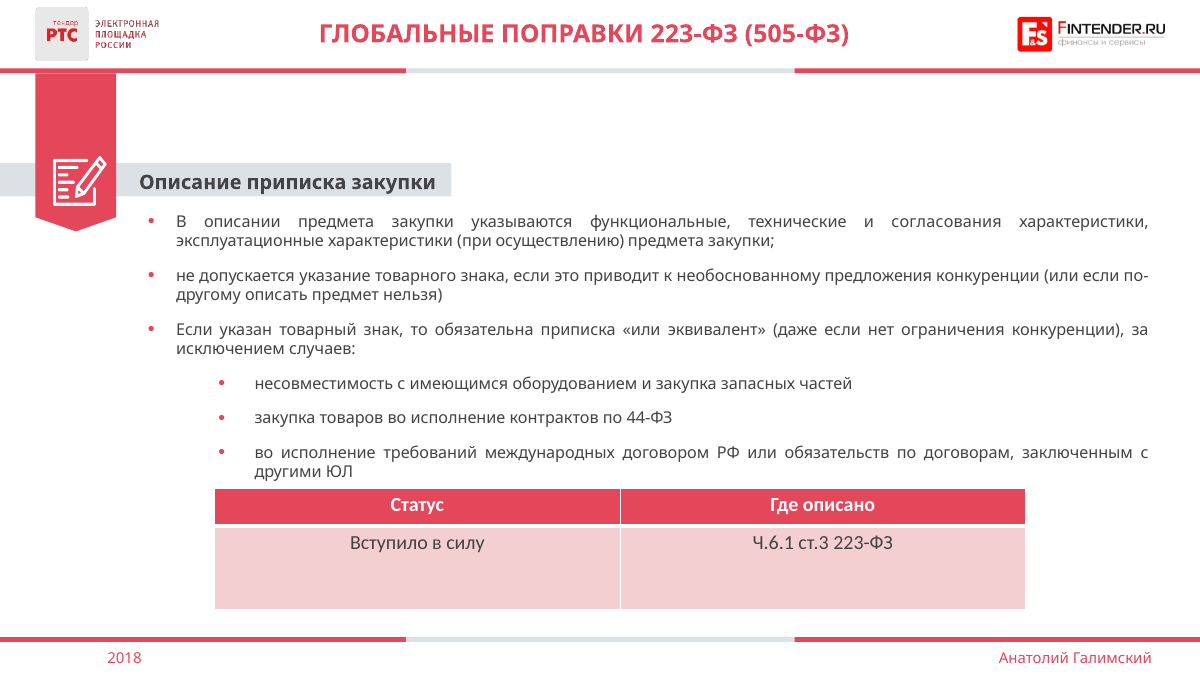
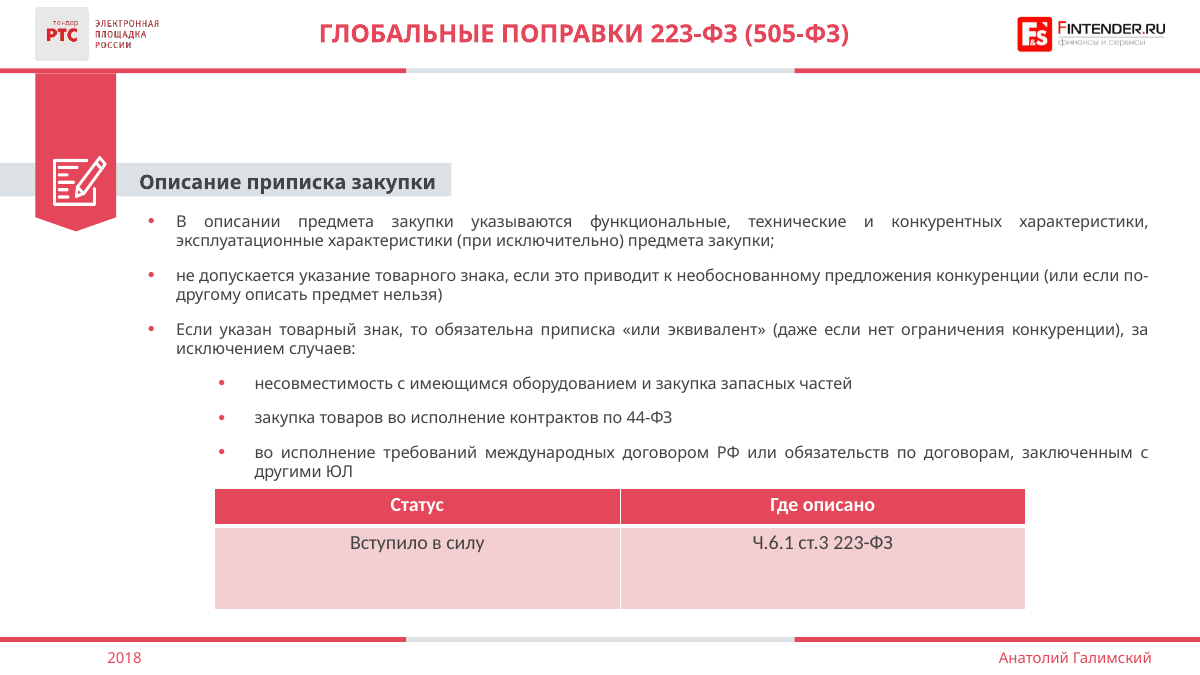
согласования: согласования -> конкурентных (947, 222)
осуществлению: осуществлению -> исключительно (560, 241)
